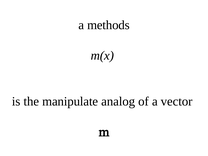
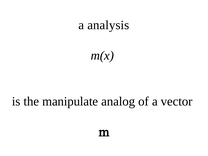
methods: methods -> analysis (108, 25)
